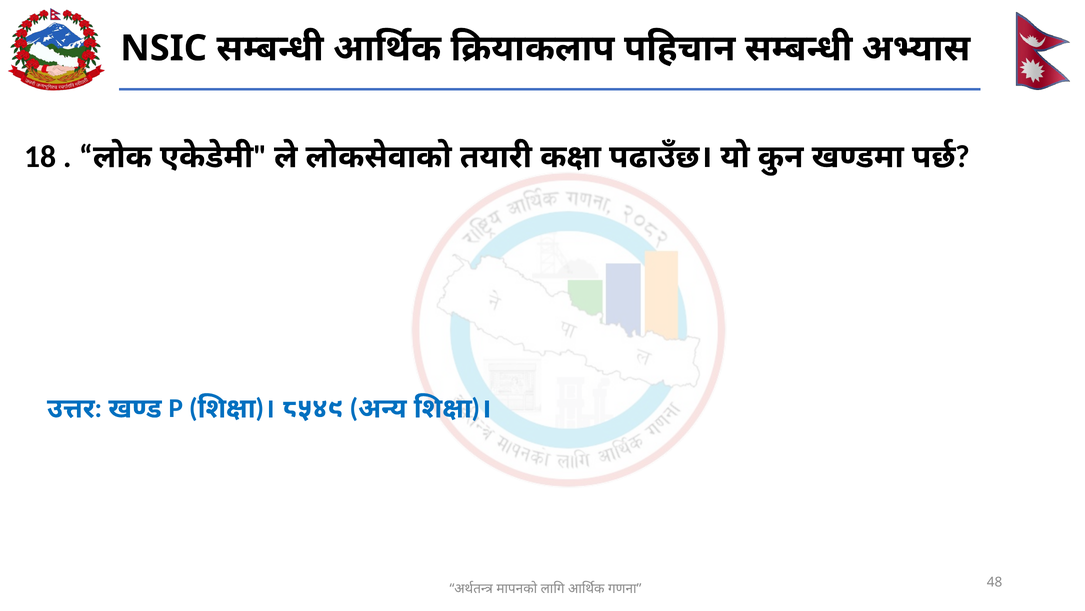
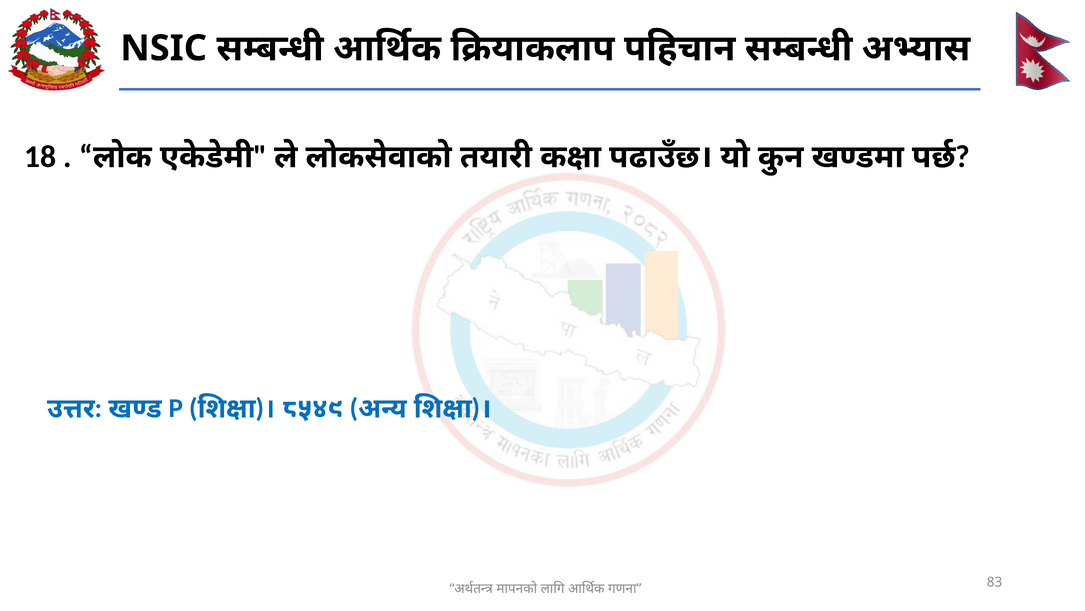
48: 48 -> 83 (995, 582)
